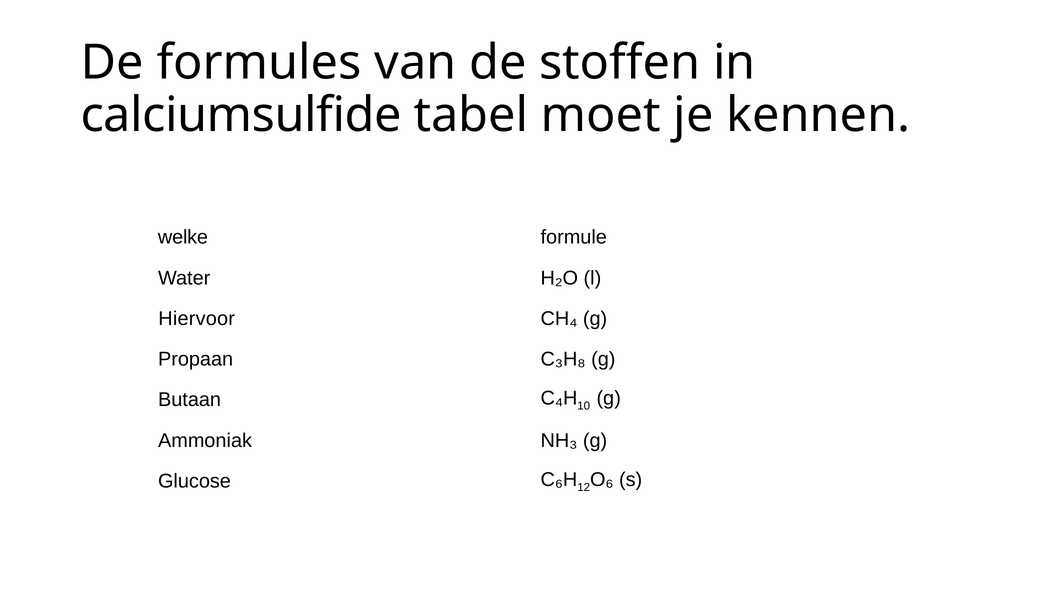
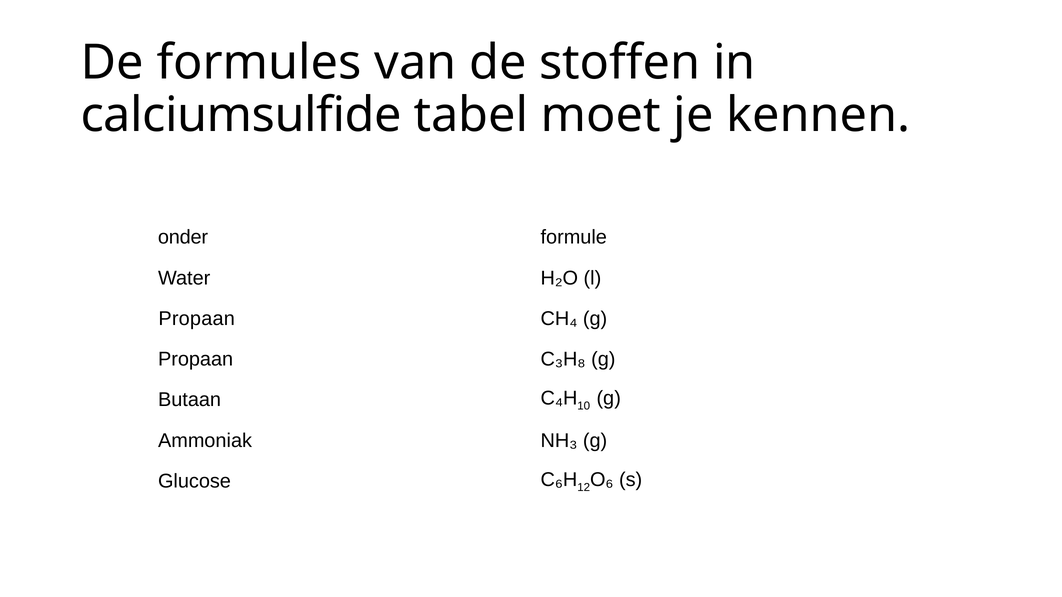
welke: welke -> onder (183, 237)
Hiervoor: Hiervoor -> Propaan (197, 319)
